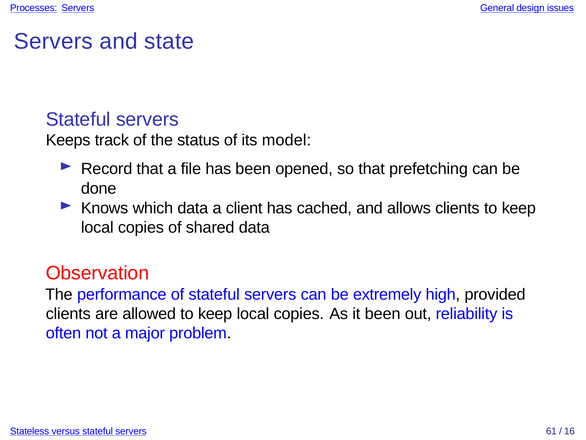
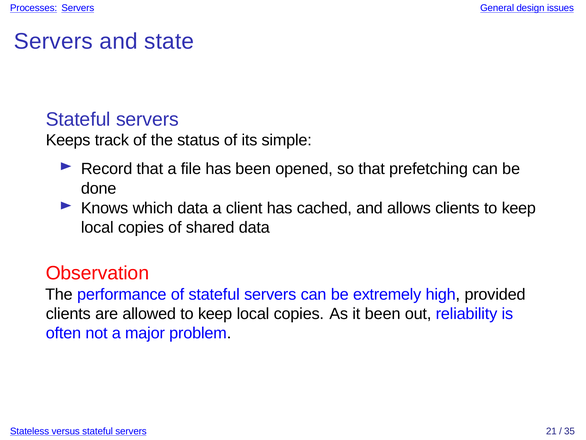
model: model -> simple (287, 140)
61: 61 -> 21 (551, 431)
16: 16 -> 35 (569, 431)
